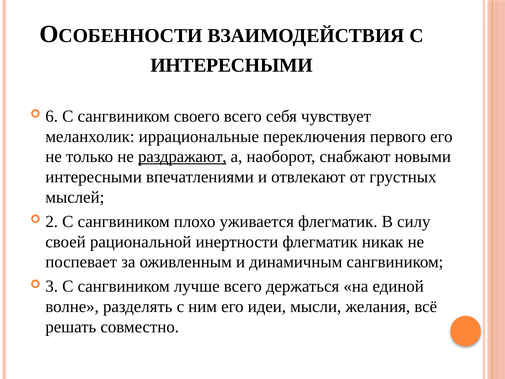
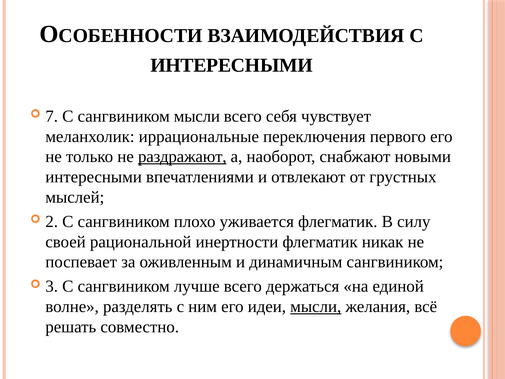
6: 6 -> 7 (52, 116)
сангвиником своего: своего -> мысли (197, 116)
мысли underline: none -> present (316, 306)
